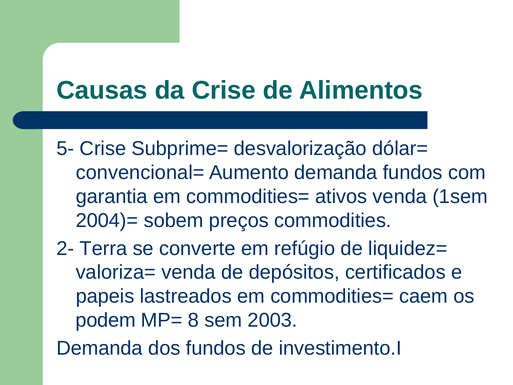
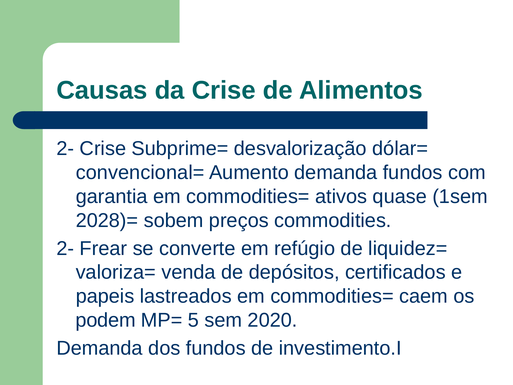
5-: 5- -> 2- (65, 148)
ativos venda: venda -> quase (400, 196)
2004)=: 2004)= -> 2028)= (107, 220)
Terra: Terra -> Frear (103, 248)
8: 8 -> 5 (193, 320)
2003: 2003 -> 2020 (273, 320)
